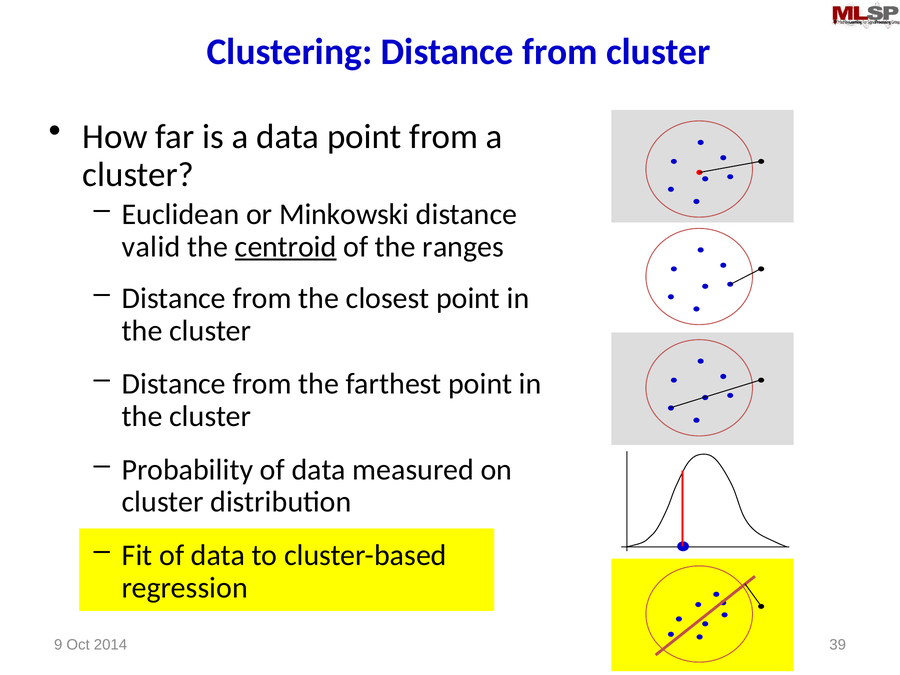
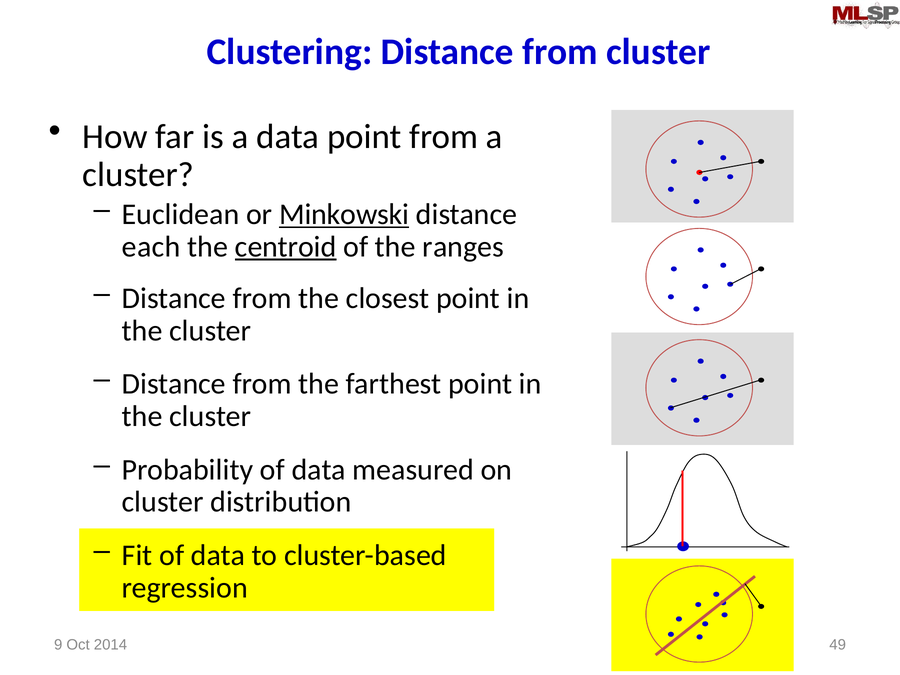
Minkowski underline: none -> present (344, 214)
valid: valid -> each (151, 247)
39: 39 -> 49 (838, 645)
